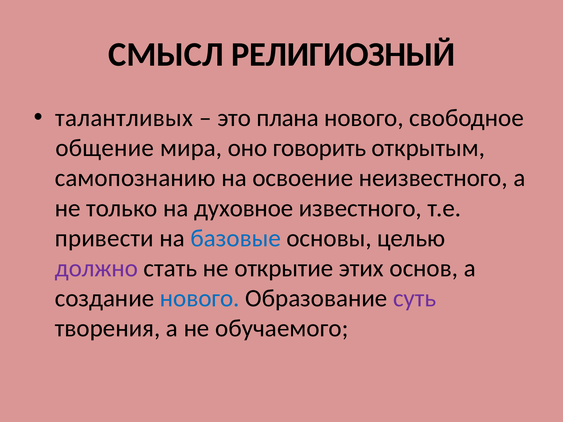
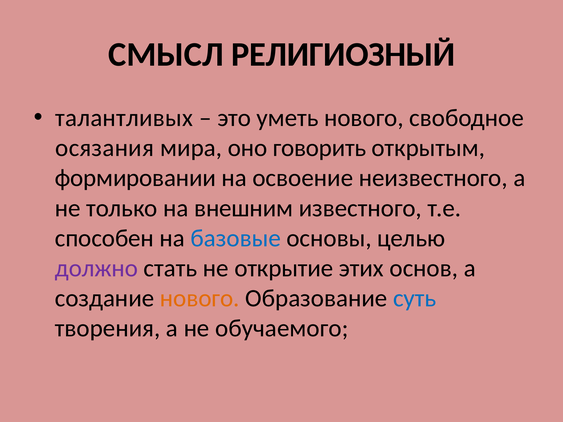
плана: плана -> уметь (288, 118)
общение: общение -> осязания (105, 148)
самопознанию: самопознанию -> формировании (135, 178)
духовное: духовное -> внешним (244, 208)
привести: привести -> способен (104, 238)
нового colour: blue -> orange (200, 298)
суть colour: purple -> blue (415, 298)
